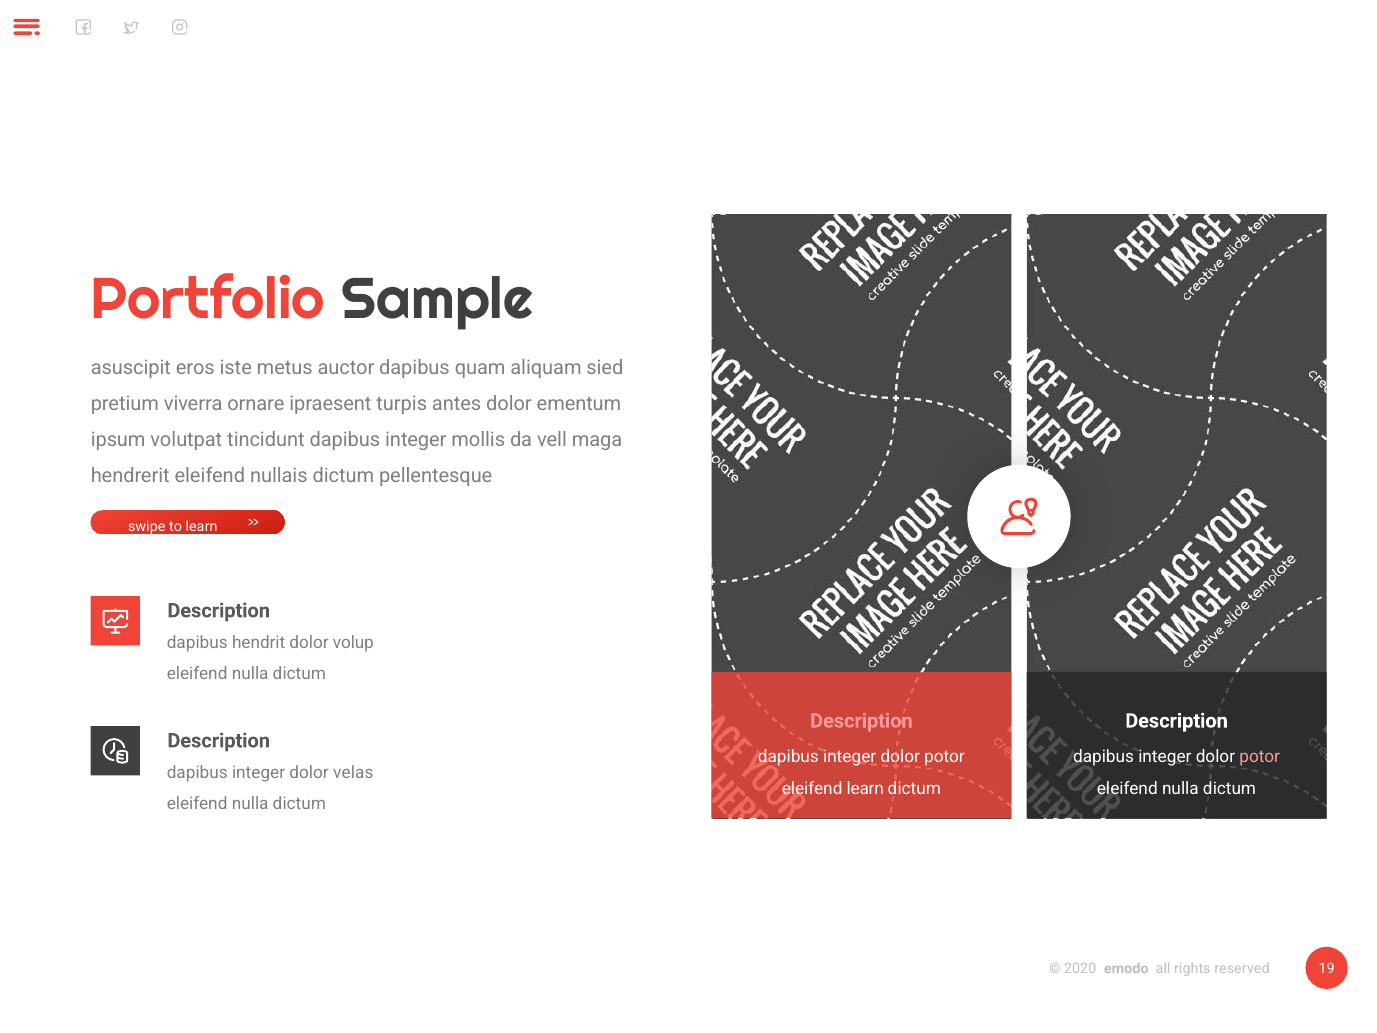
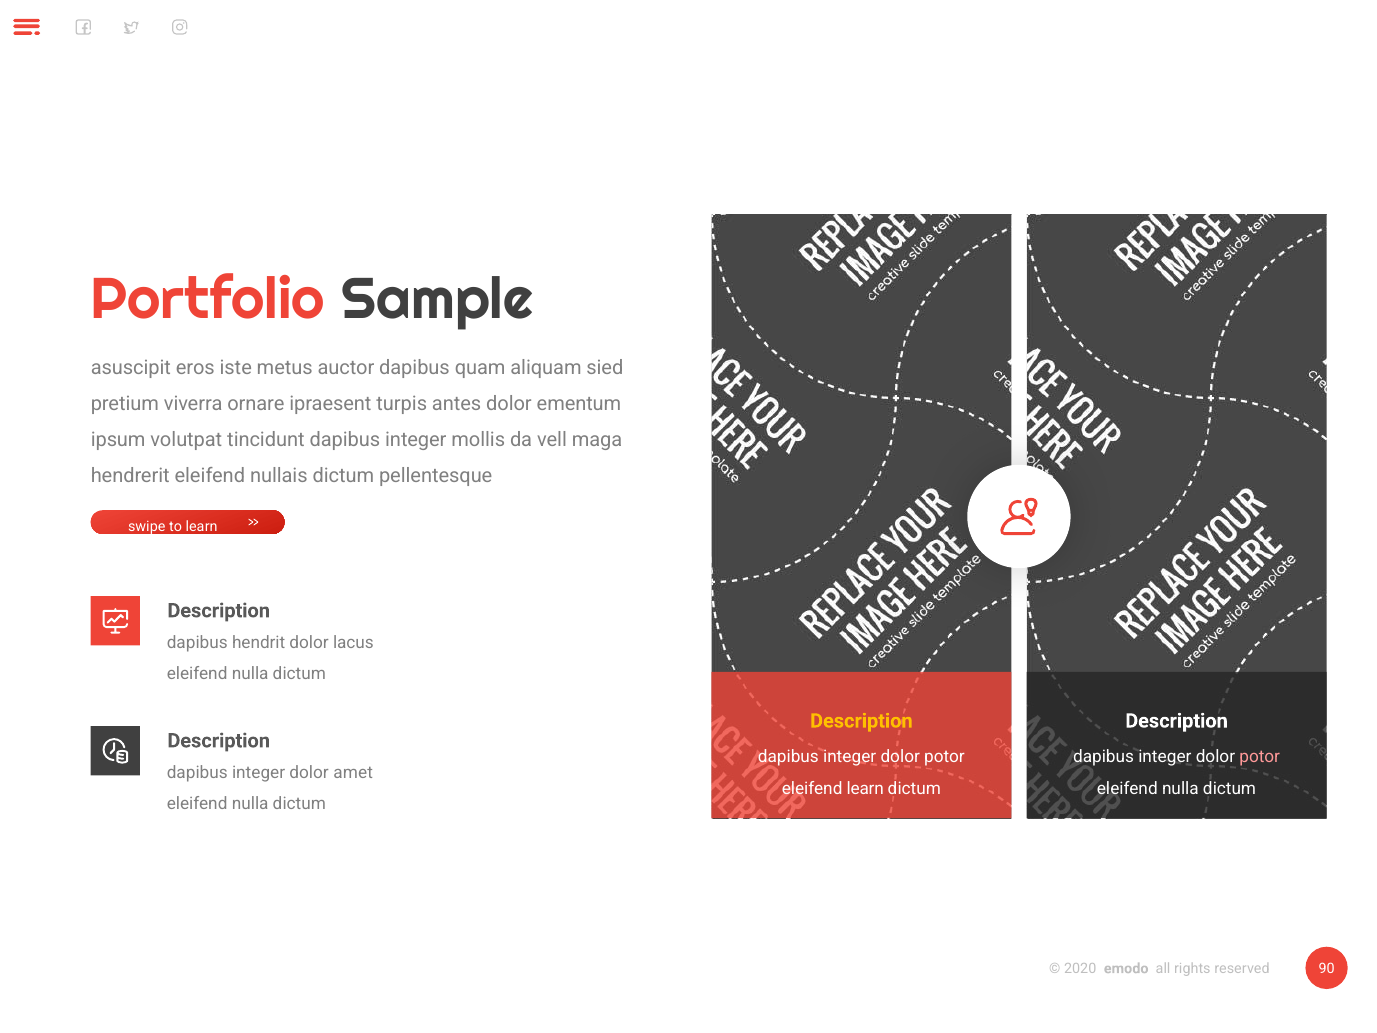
volup: volup -> lacus (353, 643)
Description colour: pink -> yellow (861, 721)
velas: velas -> amet (353, 773)
19: 19 -> 90 (1327, 969)
